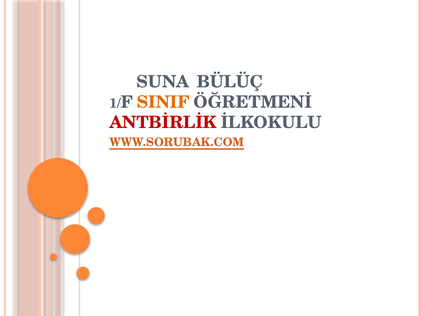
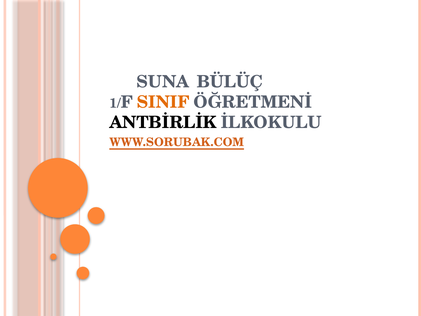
ANTBİRLİK colour: red -> black (163, 122)
